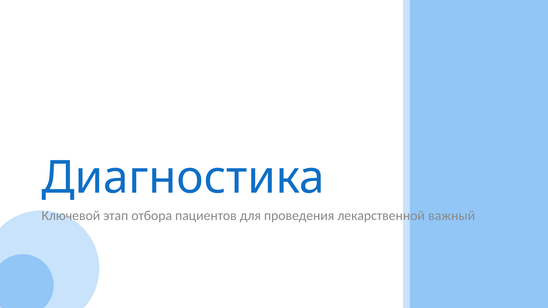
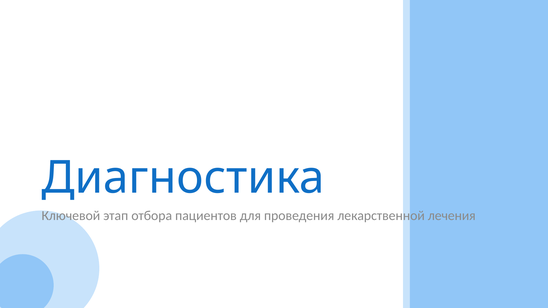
важный: важный -> лечения (452, 216)
